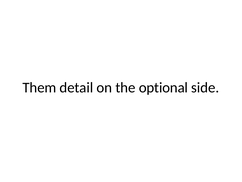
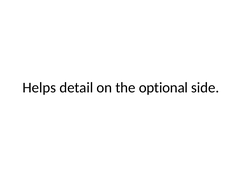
Them: Them -> Helps (39, 87)
